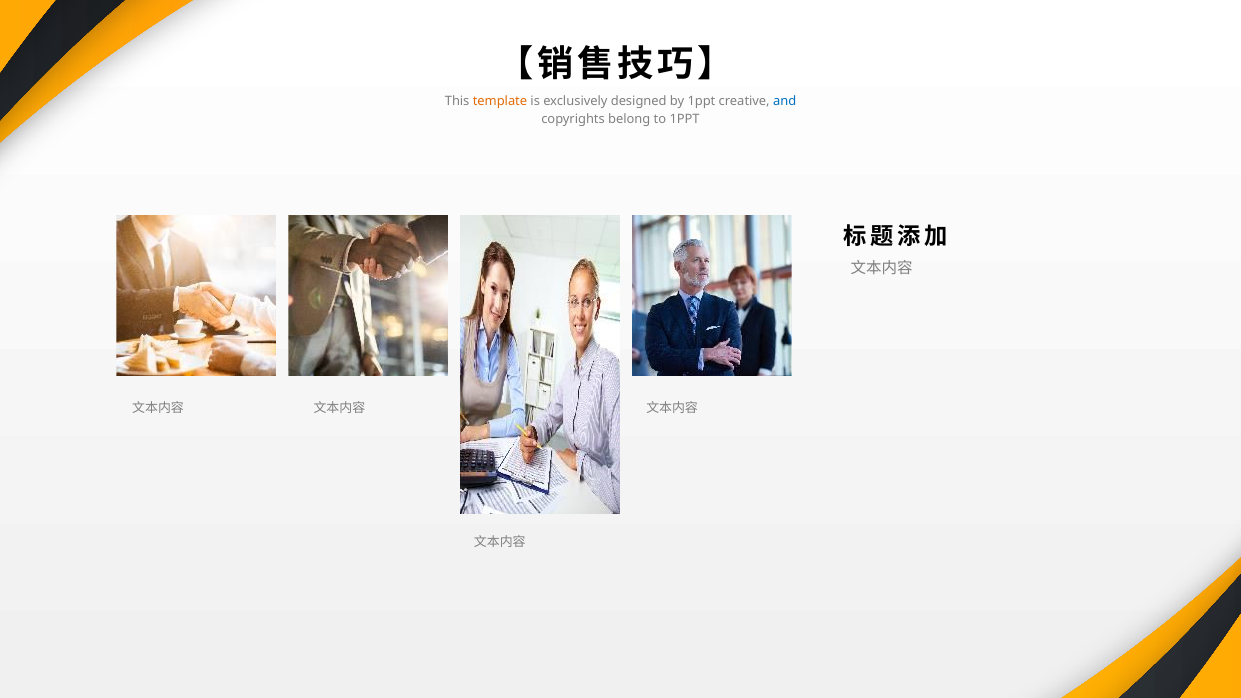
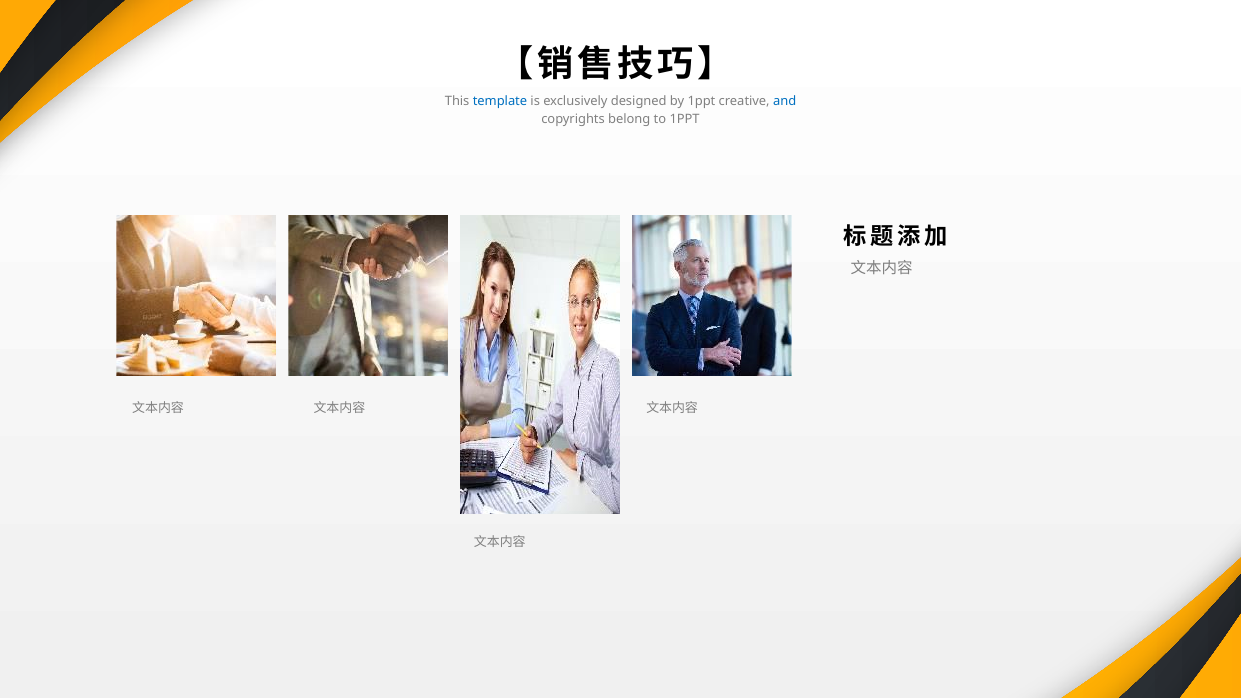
template colour: orange -> blue (500, 102)
